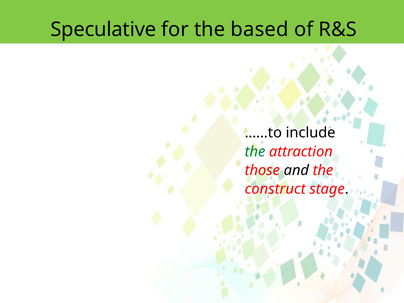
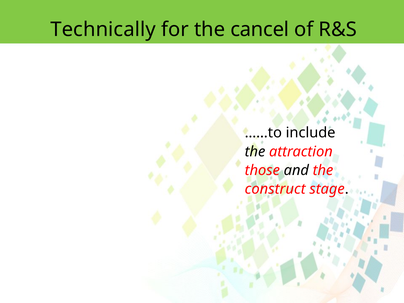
Speculative: Speculative -> Technically (103, 30)
based: based -> cancel (260, 30)
the colour: green -> black (255, 152)
